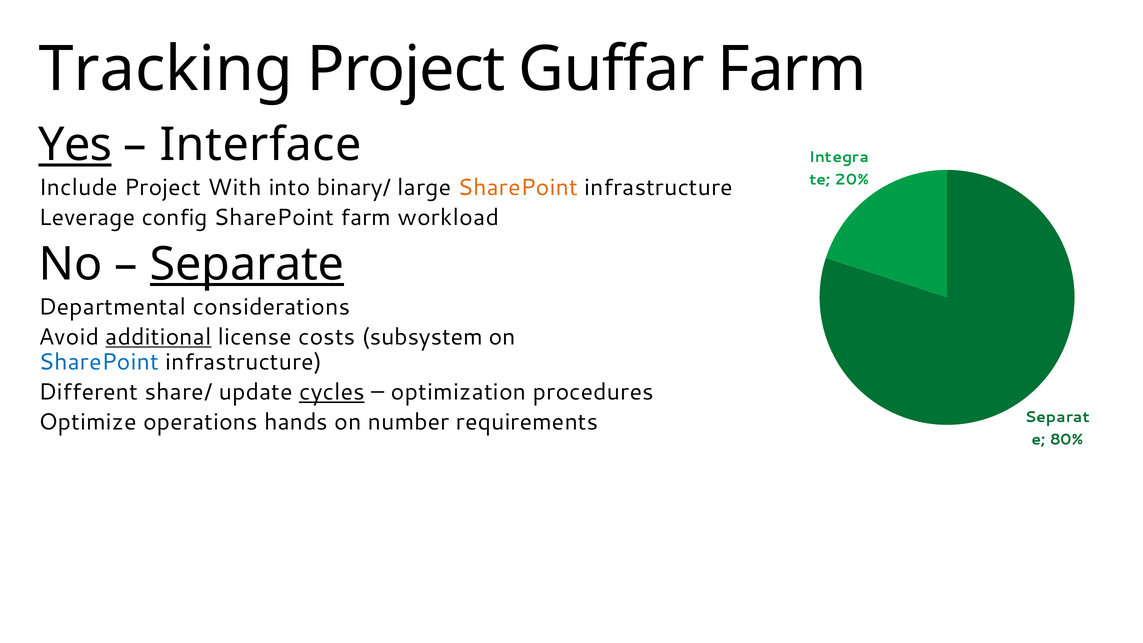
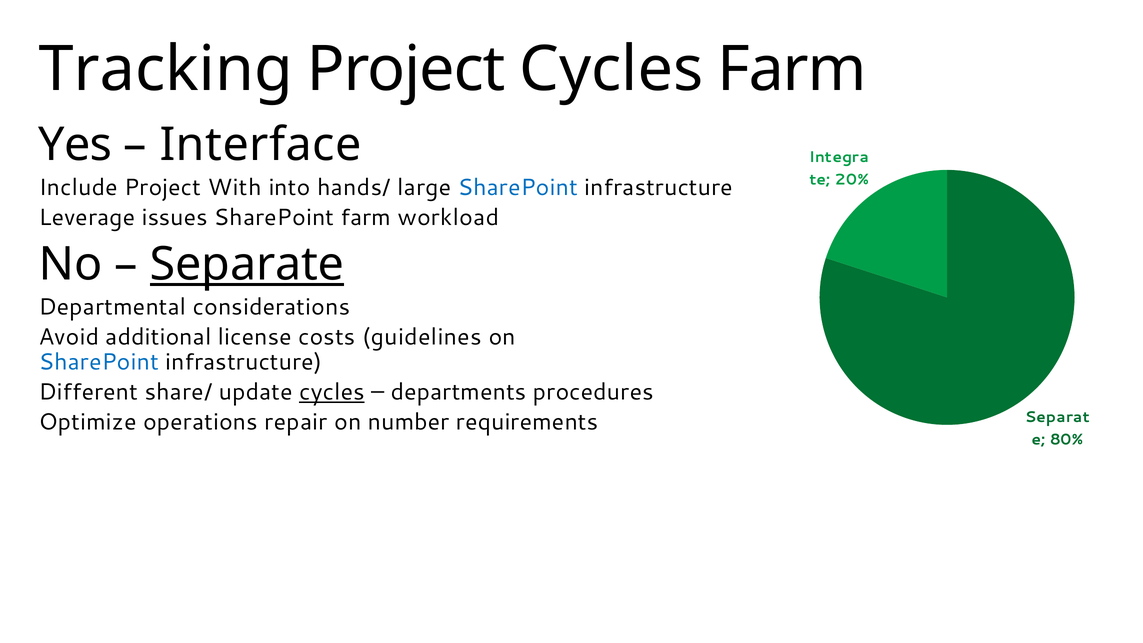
Project Guffar: Guffar -> Cycles (611, 69)
Yes underline: present -> none (75, 145)
binary/: binary/ -> hands/ (354, 187)
SharePoint colour: orange -> blue (518, 187)
config: config -> issues (175, 217)
additional underline: present -> none (158, 337)
subsystem: subsystem -> guidelines (422, 337)
optimization: optimization -> departments (459, 392)
hands: hands -> repair (296, 422)
